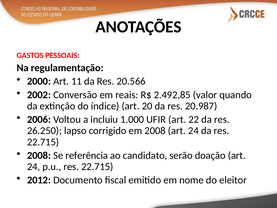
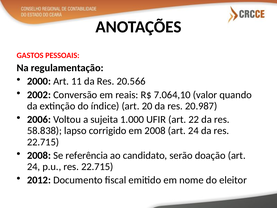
2.492,85: 2.492,85 -> 7.064,10 (172, 95)
incluiu: incluiu -> sujeita (104, 119)
26.250: 26.250 -> 58.838 (44, 131)
